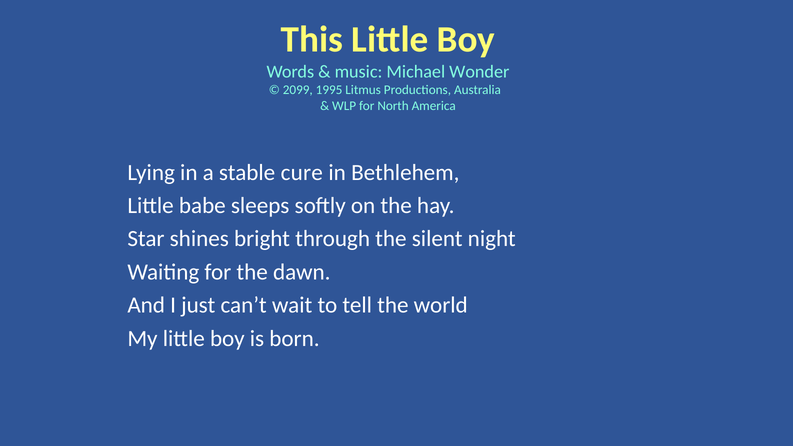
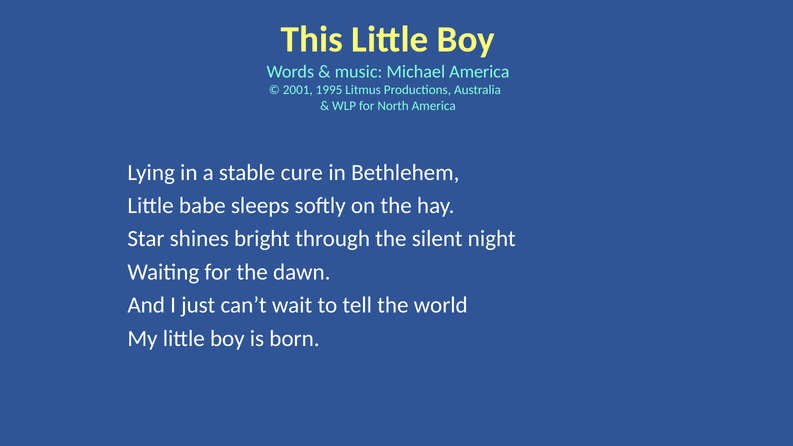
Michael Wonder: Wonder -> America (479, 72)
2099: 2099 -> 2001 (298, 90)
